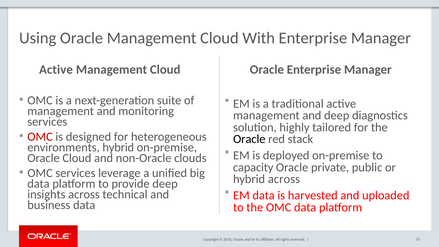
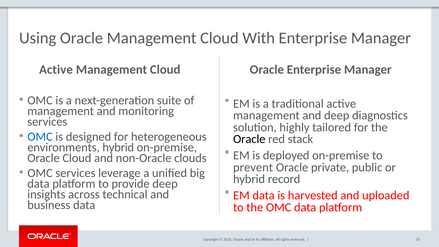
OMC colour: red -> blue (40, 137)
capacity: capacity -> prevent (253, 167)
hybrid across: across -> record (284, 179)
